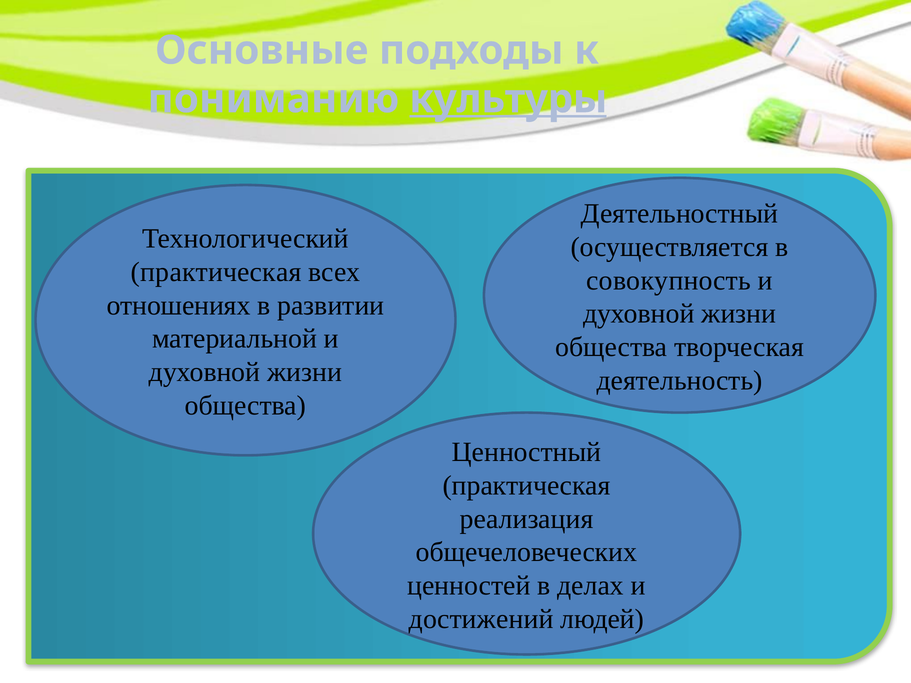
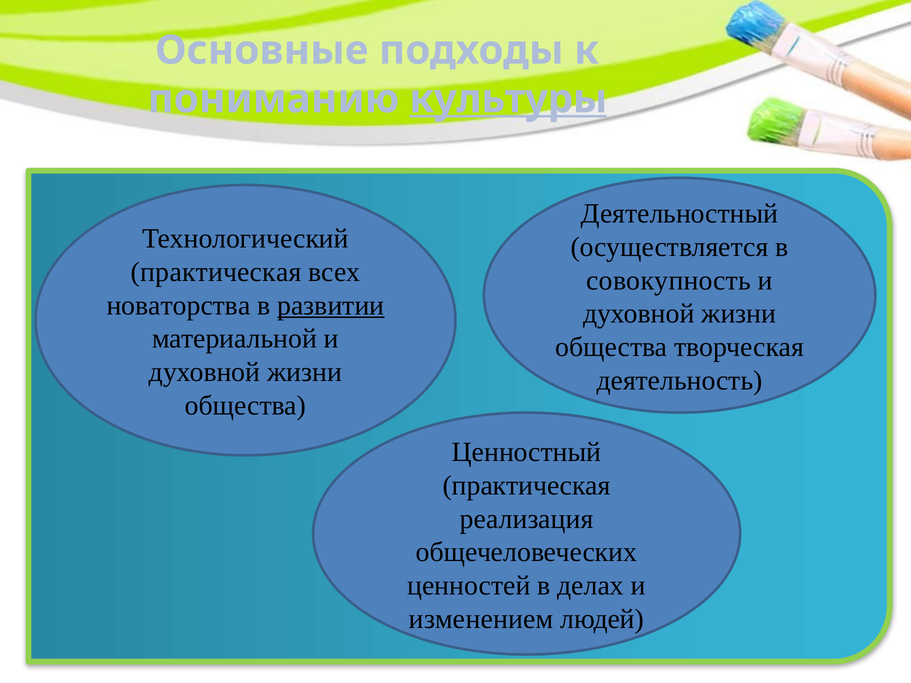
отношениях: отношениях -> новаторства (178, 306)
развитии underline: none -> present (331, 306)
достижений: достижений -> изменением (481, 619)
